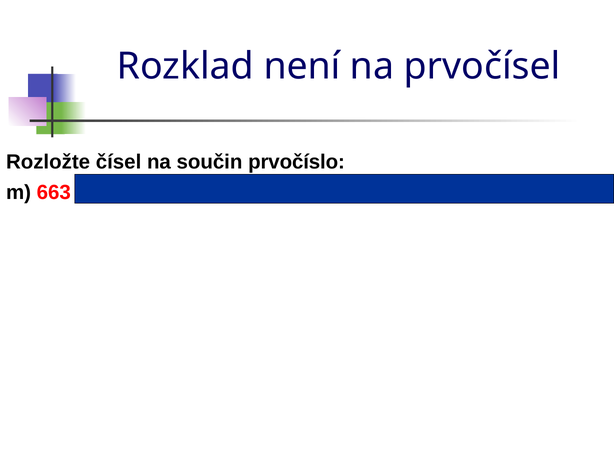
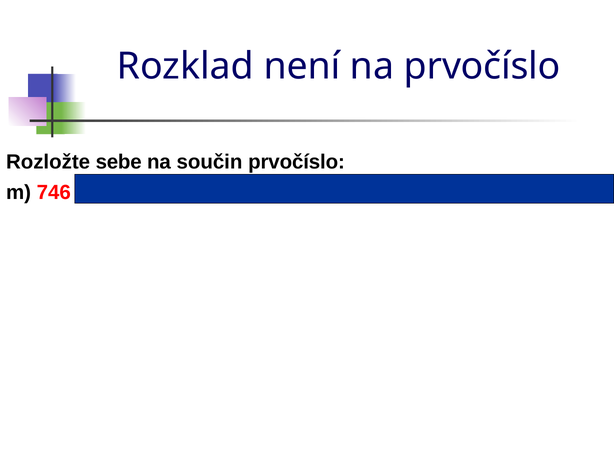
na prvočísel: prvočísel -> prvočíslo (482, 66)
čísel: čísel -> sebe (119, 162)
663: 663 -> 746 (54, 193)
